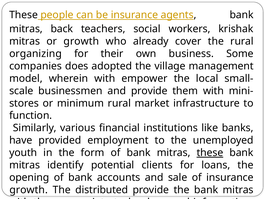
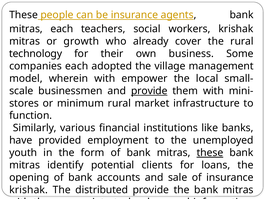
mitras back: back -> each (62, 29)
organizing: organizing -> technology (36, 54)
companies does: does -> each (77, 66)
provide underline: none -> present (149, 91)
growth: growth -> krishak (29, 190)
